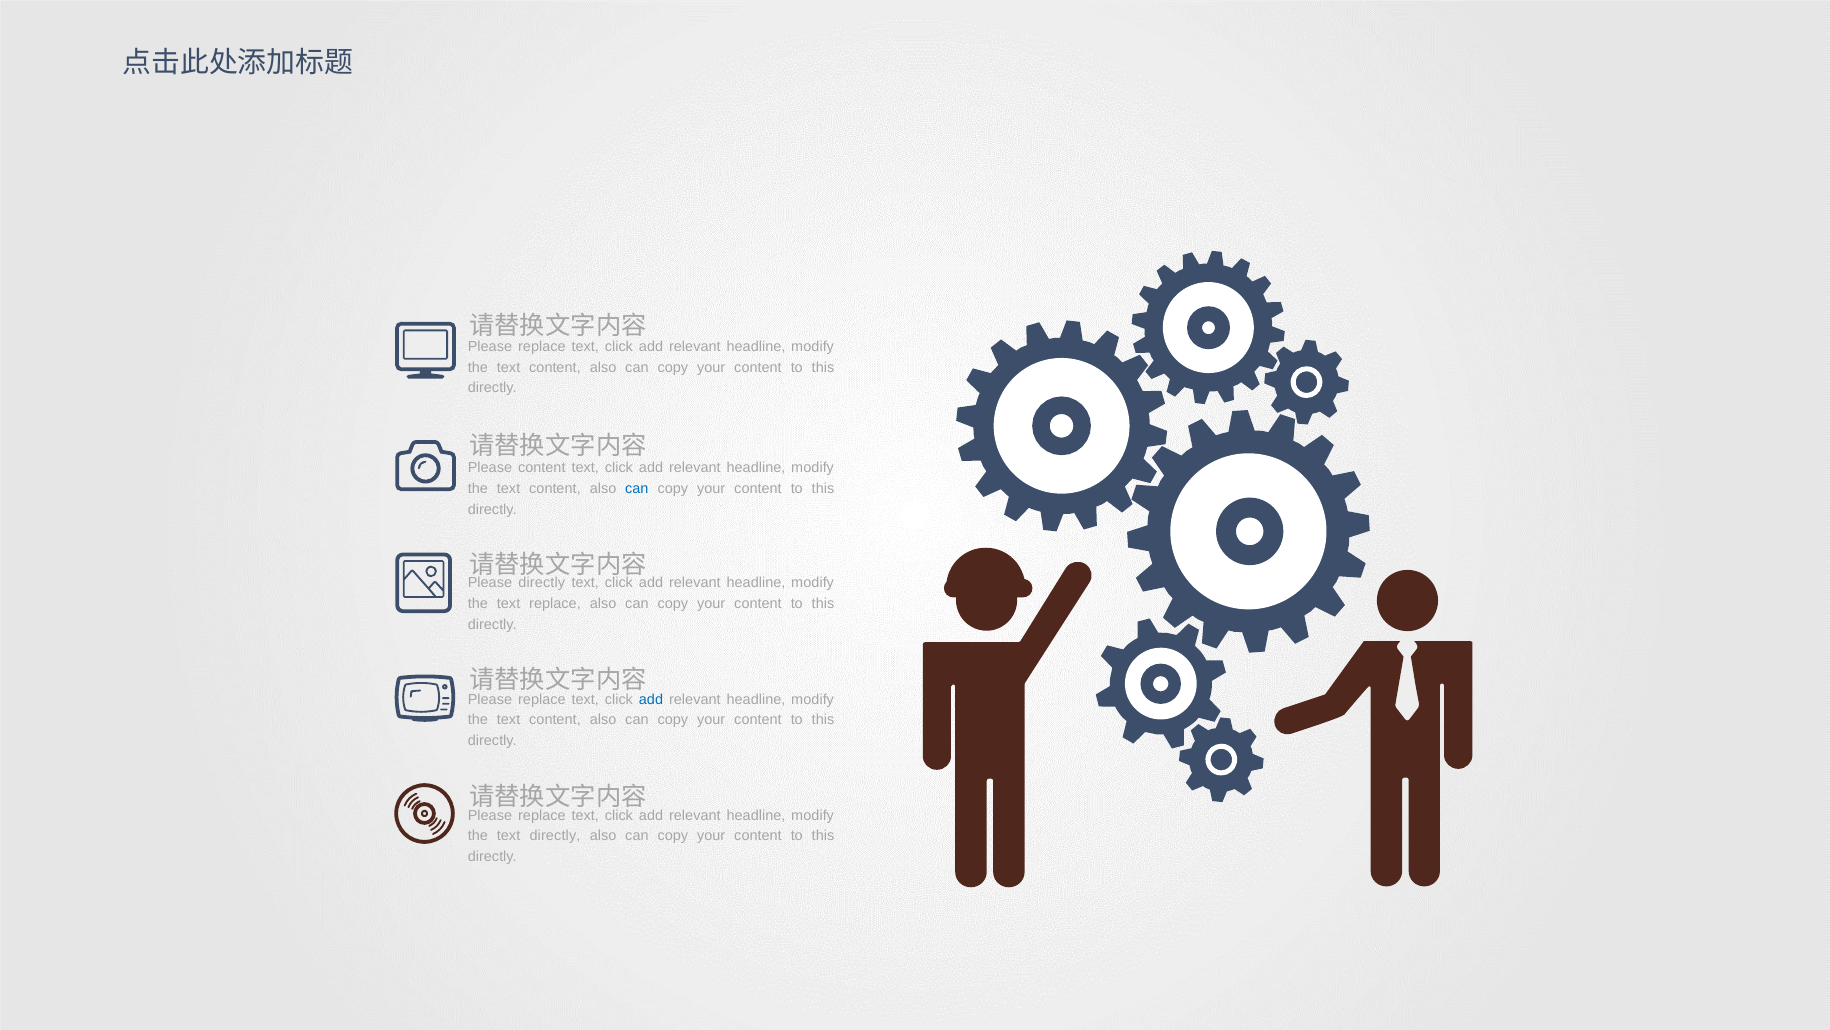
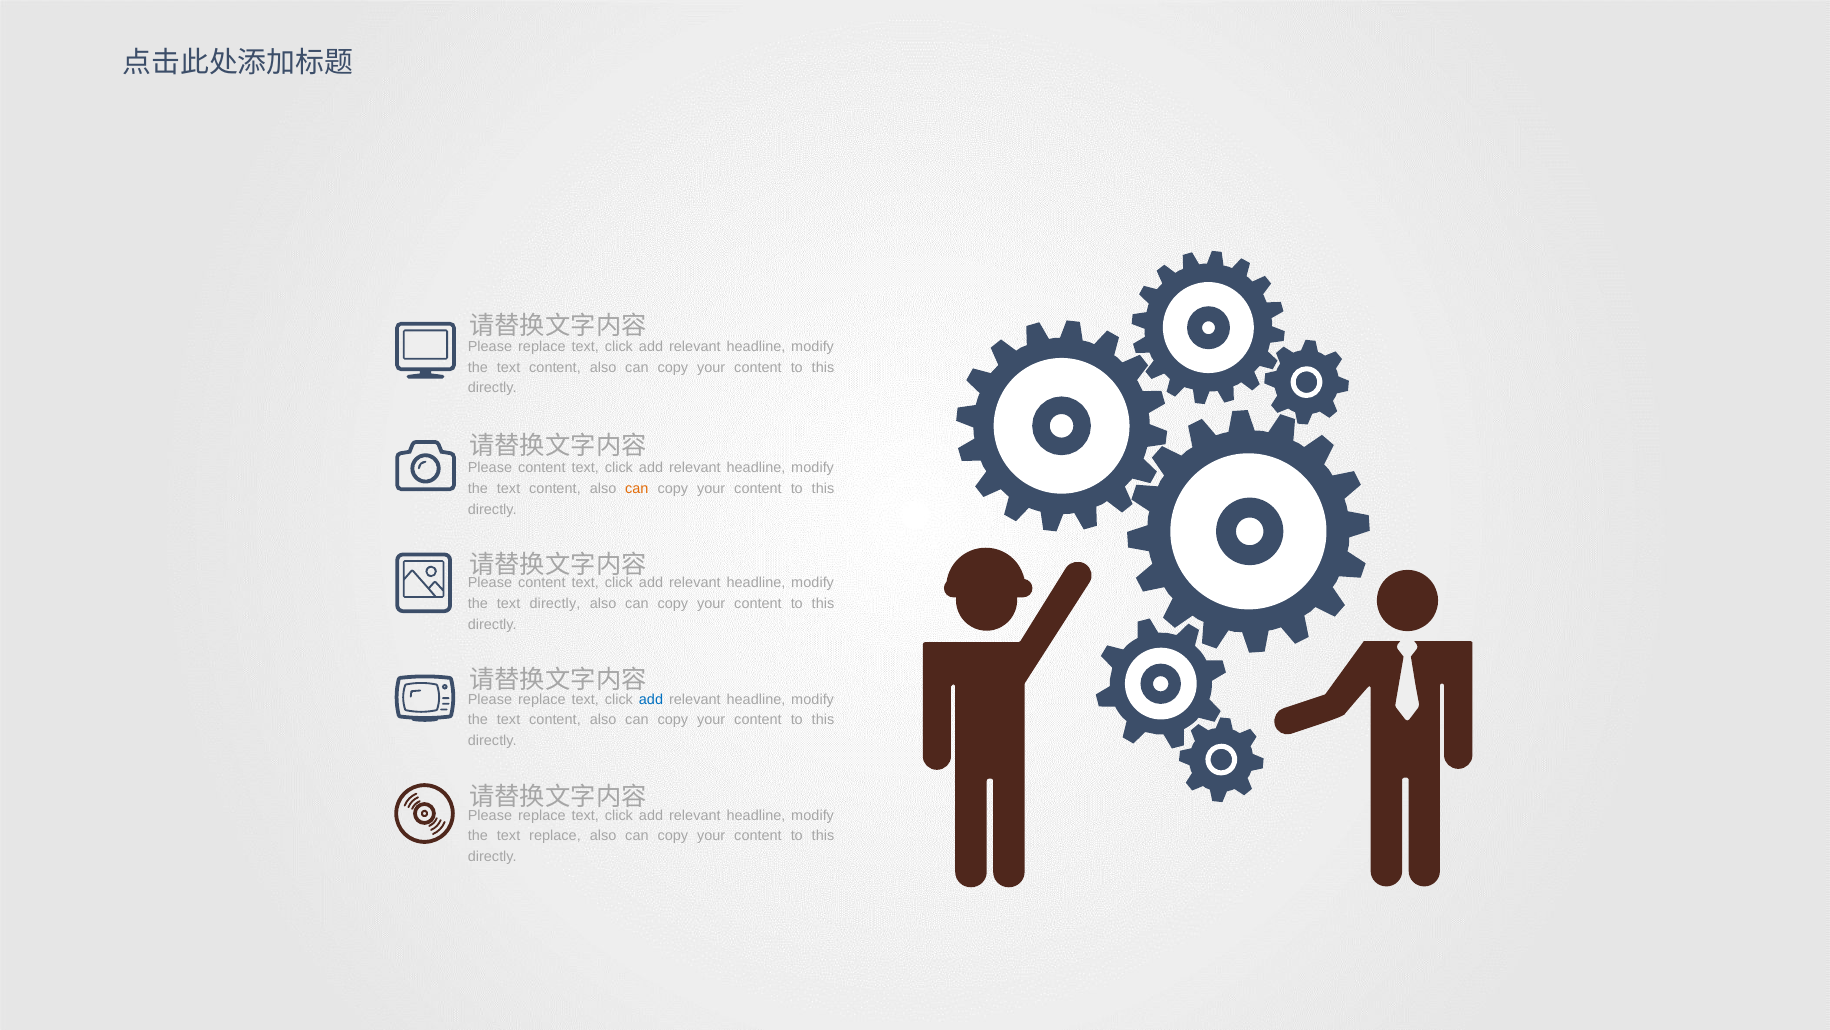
can colour: blue -> orange (637, 489)
directly: directly -> content (542, 582)
text replace: replace -> directly (555, 603)
text directly: directly -> replace (555, 836)
